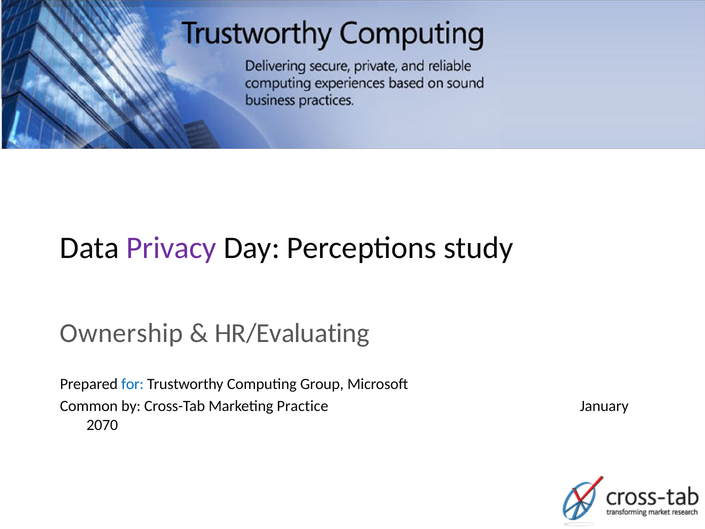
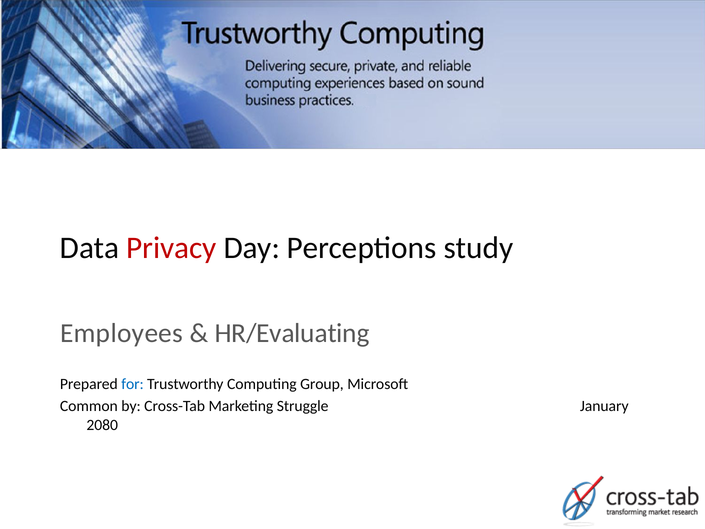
Privacy colour: purple -> red (171, 248)
Ownership: Ownership -> Employees (122, 333)
Practice: Practice -> Struggle (303, 406)
2070: 2070 -> 2080 (102, 425)
